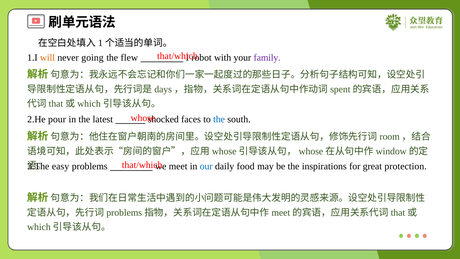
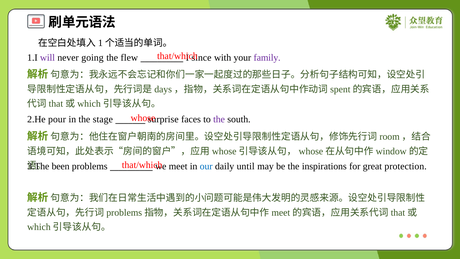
will colour: orange -> purple (48, 57)
robot: robot -> since (201, 57)
latest: latest -> stage (103, 119)
shocked: shocked -> surprise (163, 119)
the colour: blue -> purple (219, 119)
easy: easy -> been (61, 166)
food: food -> until (246, 166)
